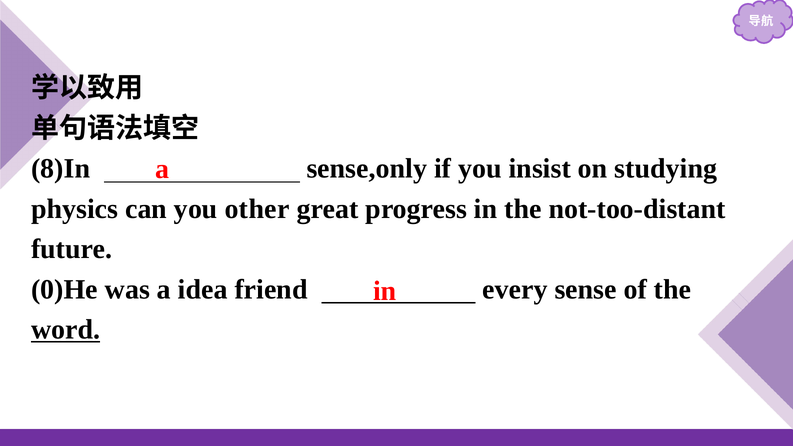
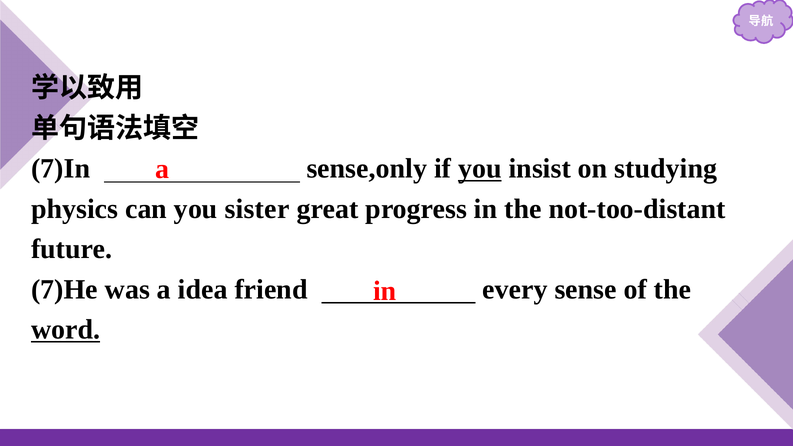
8)In: 8)In -> 7)In (61, 169)
you underline: none -> present (480, 169)
other: other -> sister (257, 209)
0)He: 0)He -> 7)He (64, 289)
